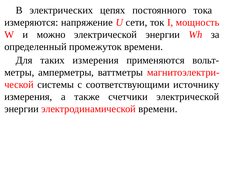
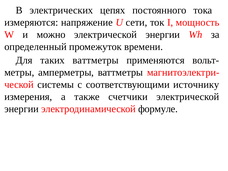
таких измерения: измерения -> ваттметры (96, 60)
электродинамической времени: времени -> формуле (158, 109)
